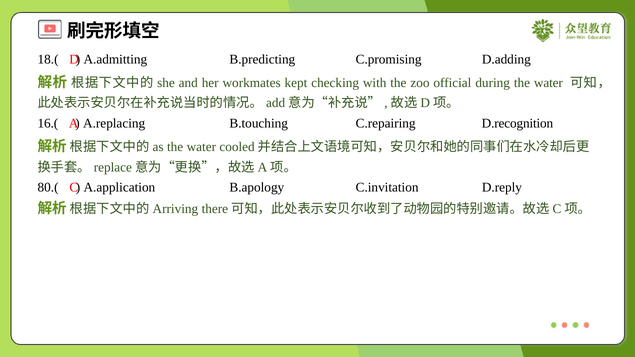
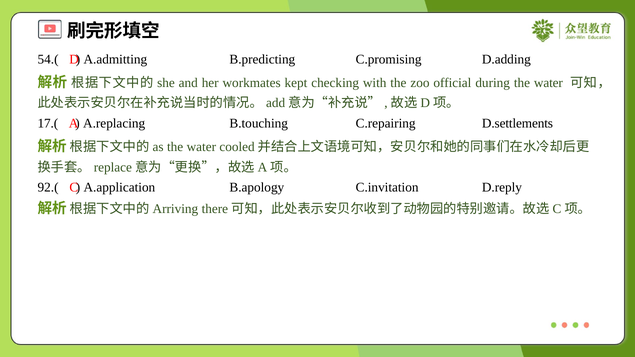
18.(: 18.( -> 54.( (48, 59)
16.(: 16.( -> 17.( (48, 123)
D.recognition: D.recognition -> D.settlements (517, 123)
80.(: 80.( -> 92.( (48, 188)
